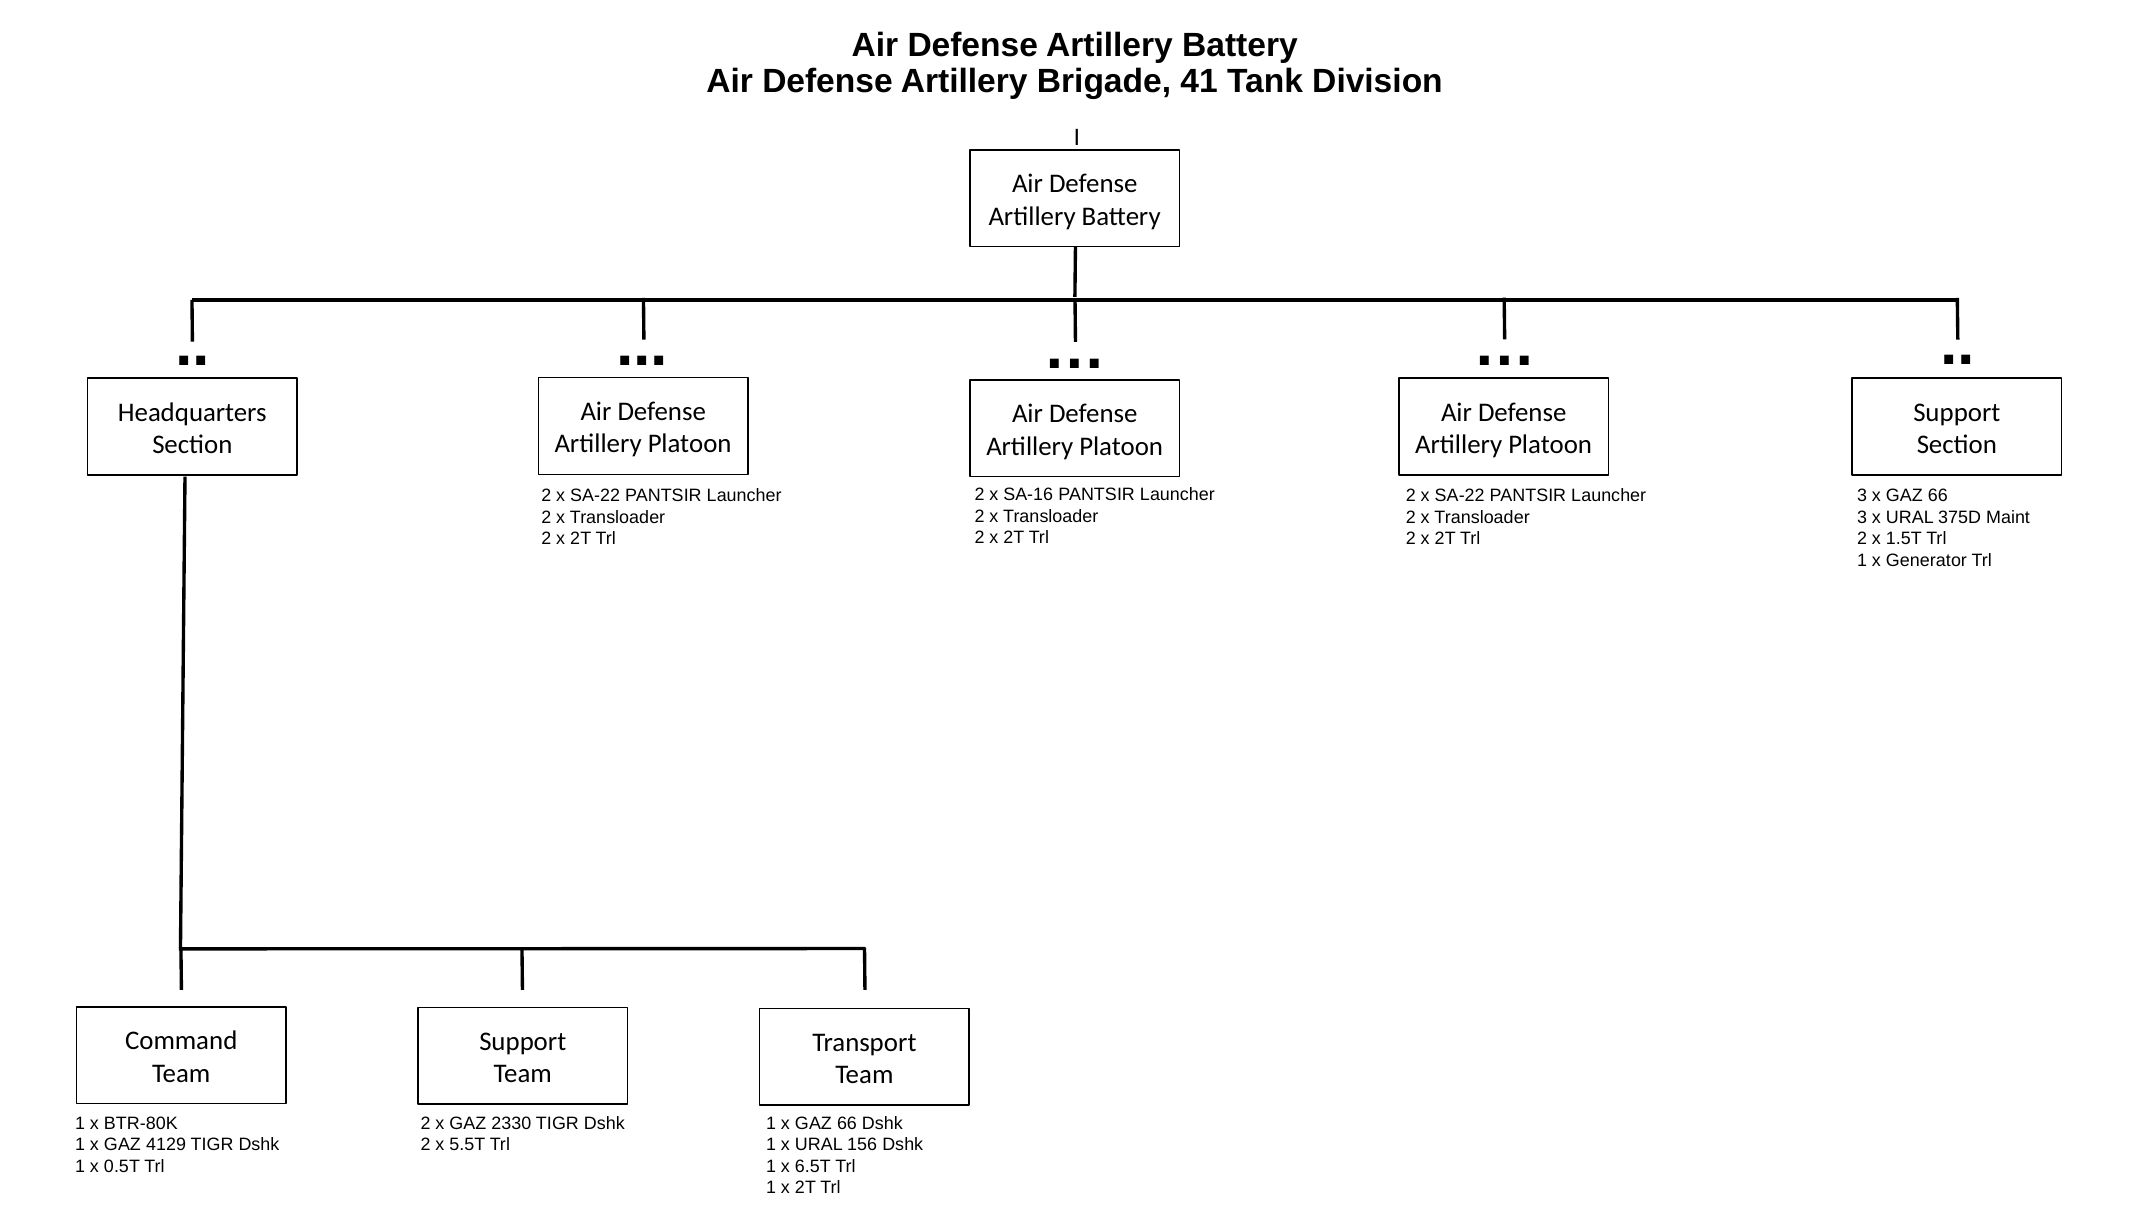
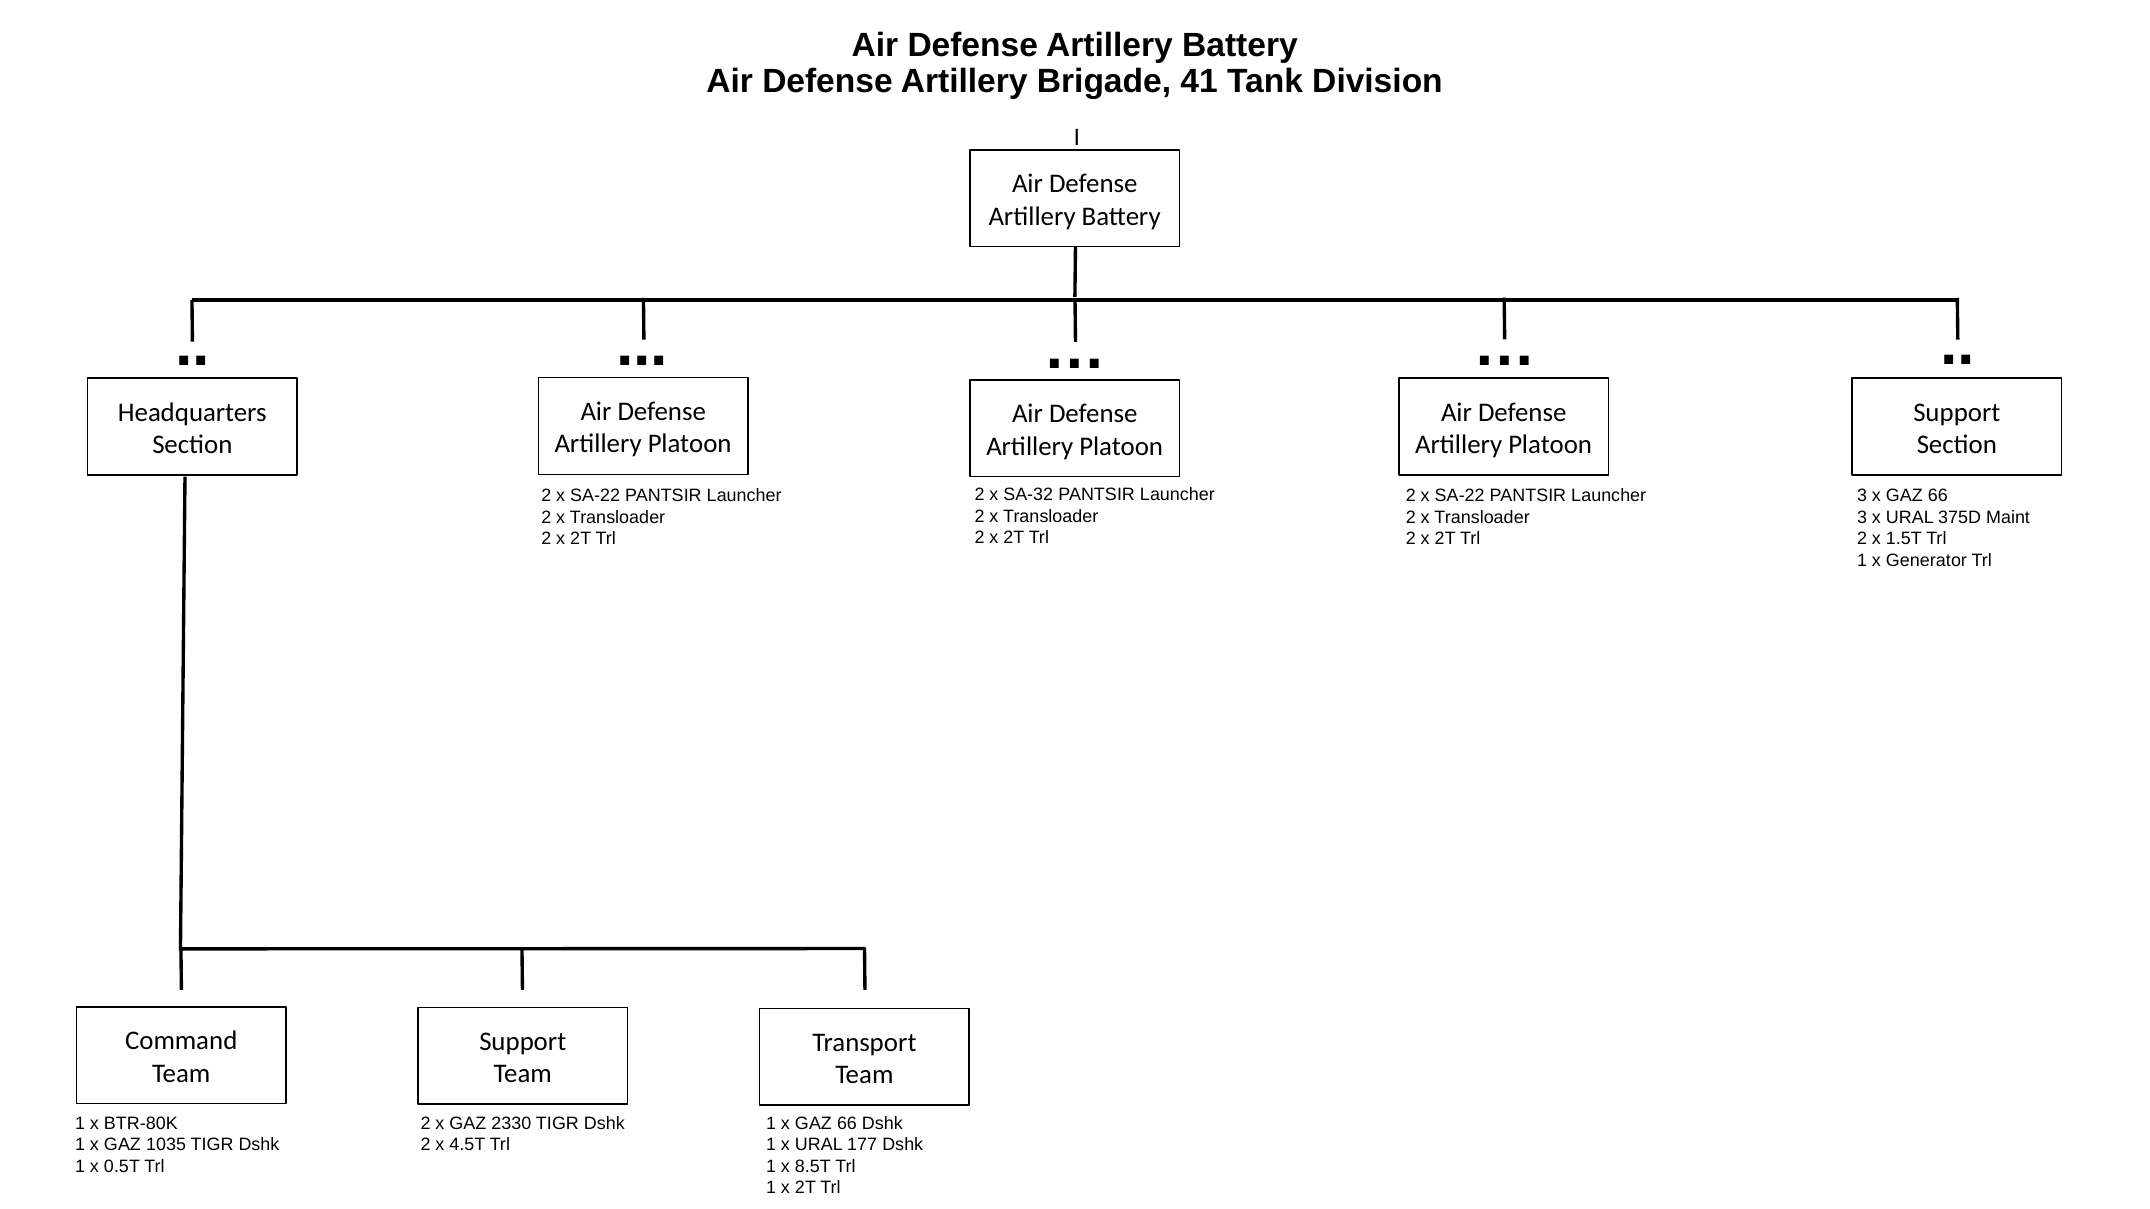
SA-16: SA-16 -> SA-32 (1028, 495)
4129: 4129 -> 1035 (166, 1145)
5.5T: 5.5T -> 4.5T (467, 1145)
156: 156 -> 177 (862, 1145)
6.5T: 6.5T -> 8.5T (813, 1167)
